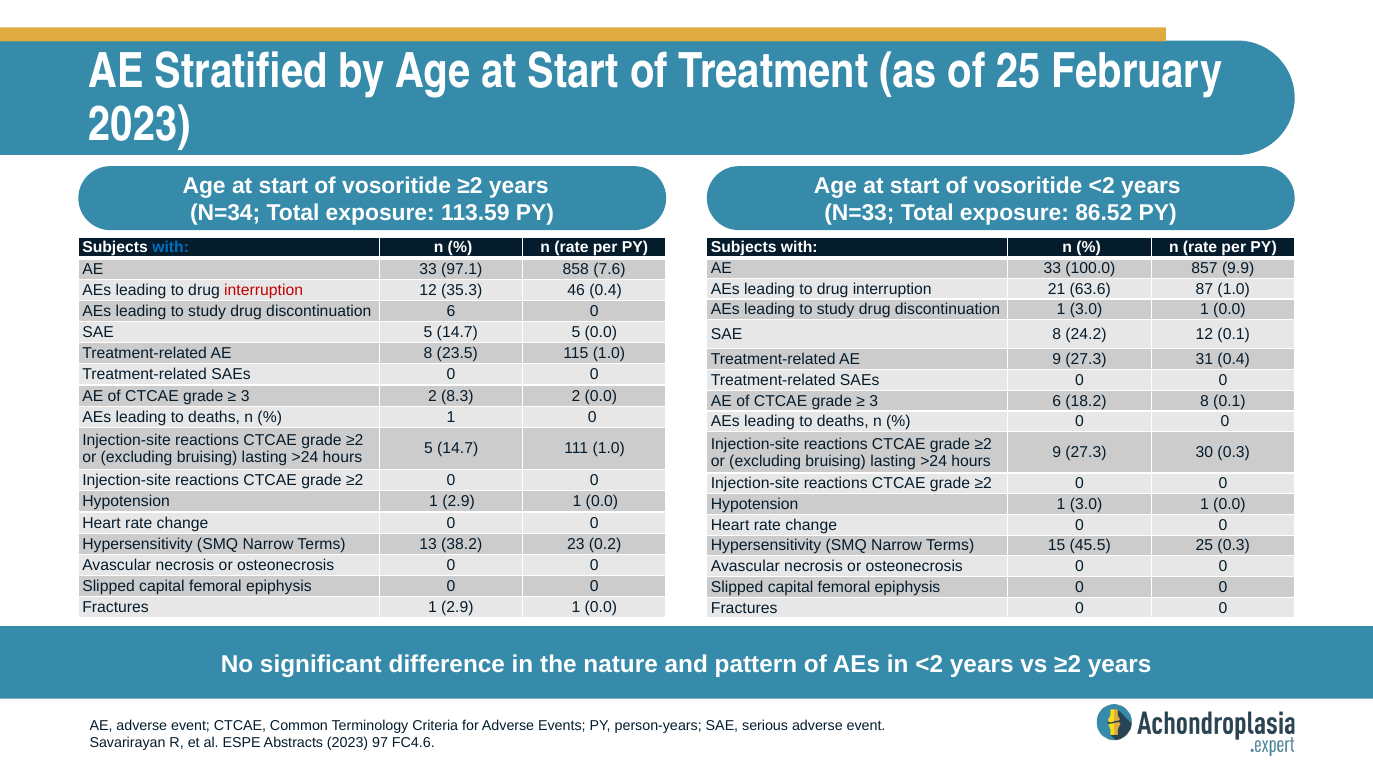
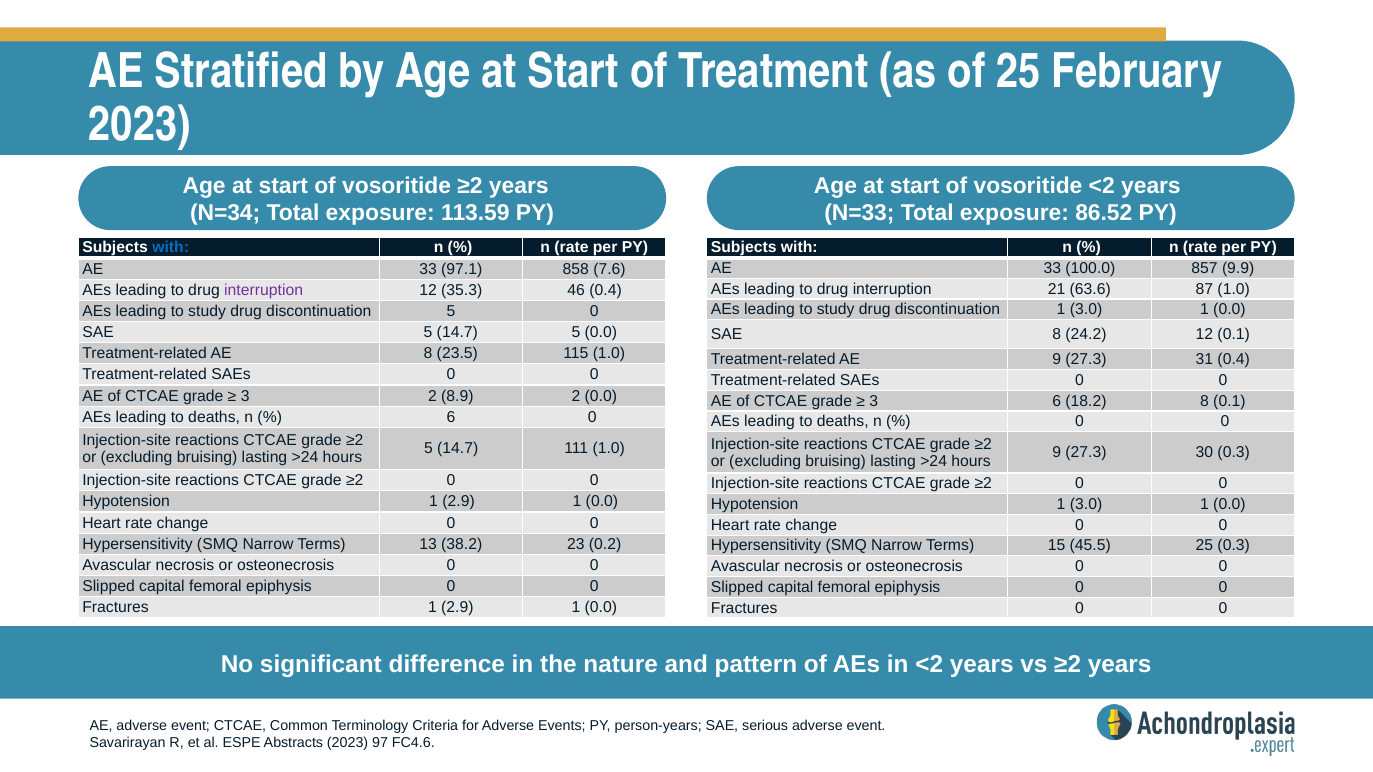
interruption colour: red -> purple (264, 290)
discontinuation 6: 6 -> 5 (451, 311)
8.3: 8.3 -> 8.9 (457, 396)
1: 1 -> 6 (451, 417)
